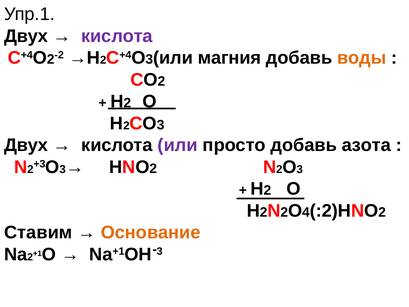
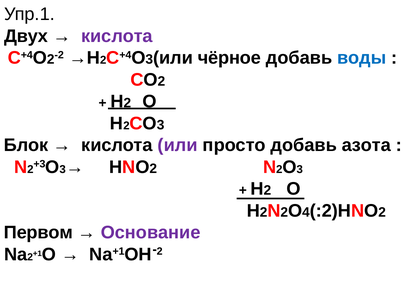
магния: магния -> чёрное (229, 58)
воды colour: orange -> blue (362, 58)
Двух: Двух -> Блок (26, 145)
Ставим: Ставим -> Первом (38, 232)
Основание colour: orange -> purple (151, 232)
Na+1OH 3: 3 -> 2 (160, 251)
